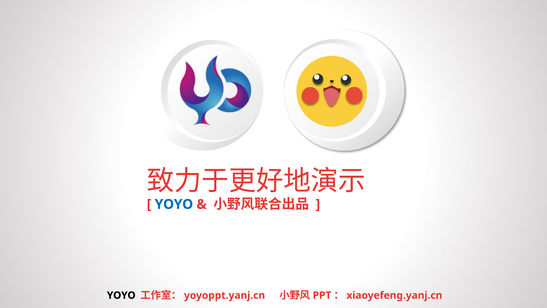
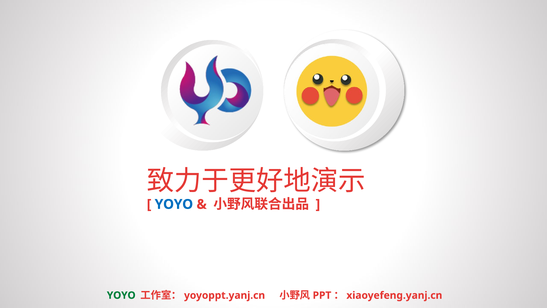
YOYO colour: black -> green (121, 295)
